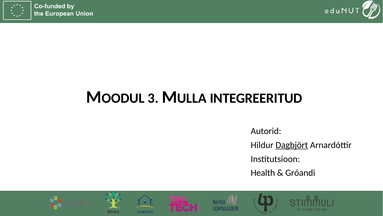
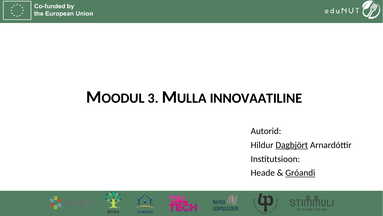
INTEGREERITUD: INTEGREERITUD -> INNOVAATILINE (256, 98)
Health: Health -> Heade (263, 173)
Gróandi underline: none -> present (300, 173)
